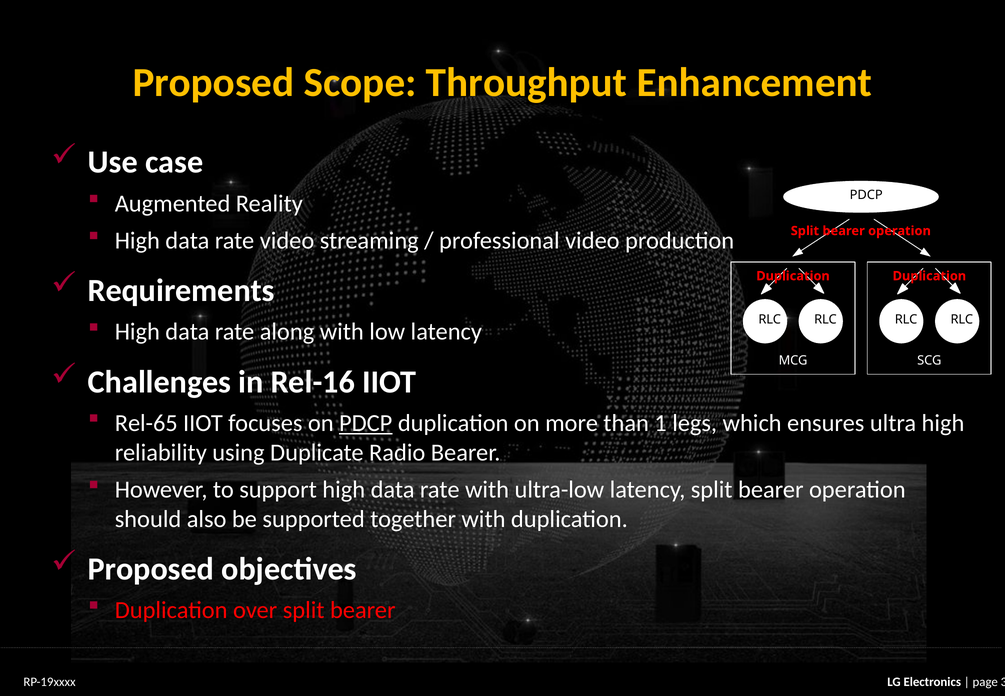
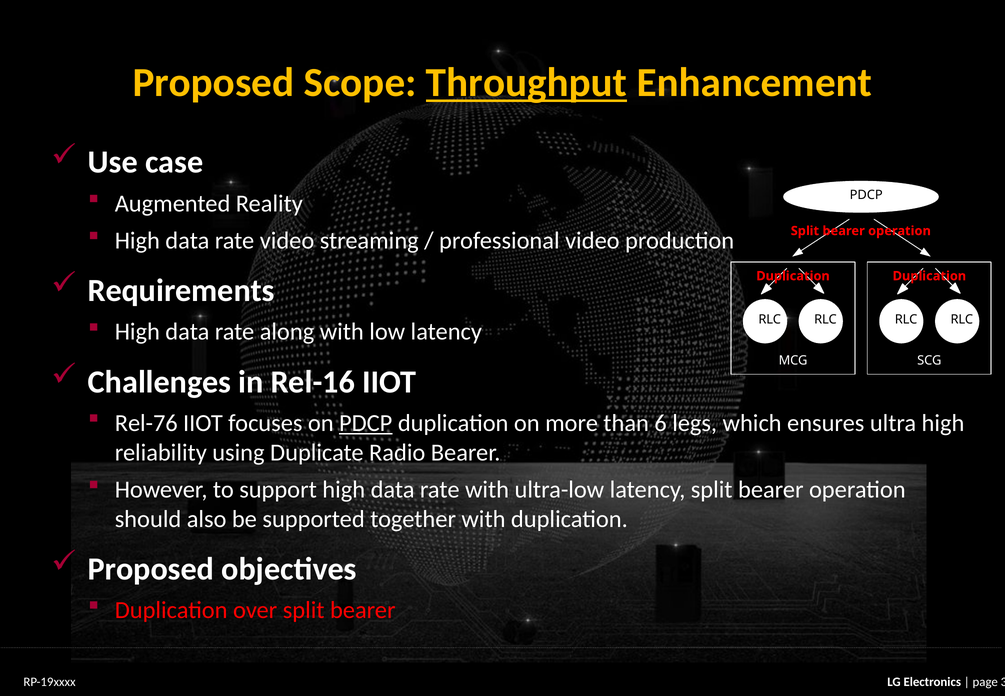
Throughput underline: none -> present (527, 83)
Rel-65: Rel-65 -> Rel-76 (146, 423)
1: 1 -> 6 (661, 423)
